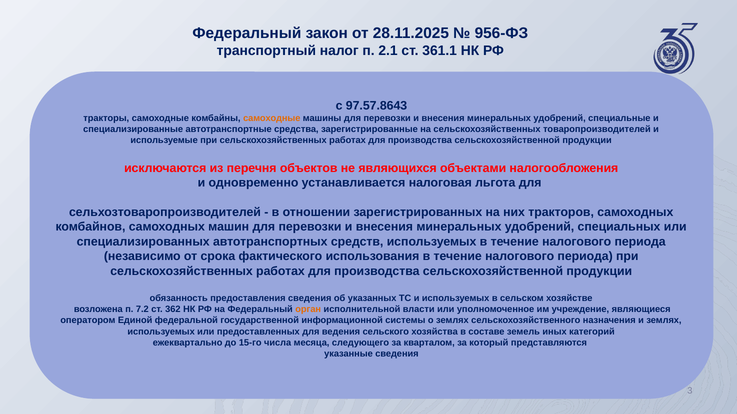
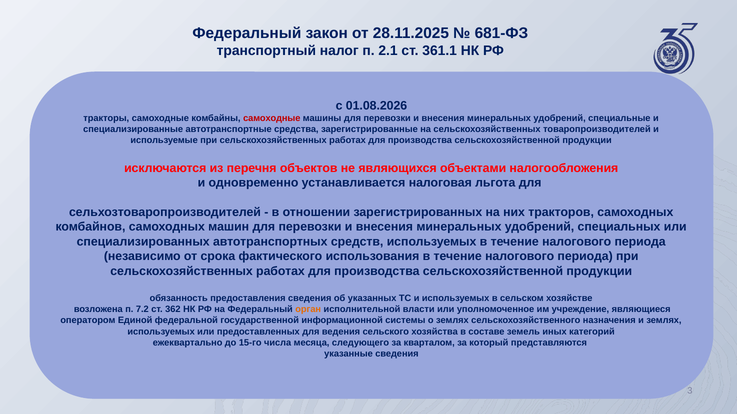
956-ФЗ: 956-ФЗ -> 681-ФЗ (501, 33)
97.57.8643: 97.57.8643 -> 01.08.2026 (377, 106)
самоходные colour: orange -> red (272, 118)
